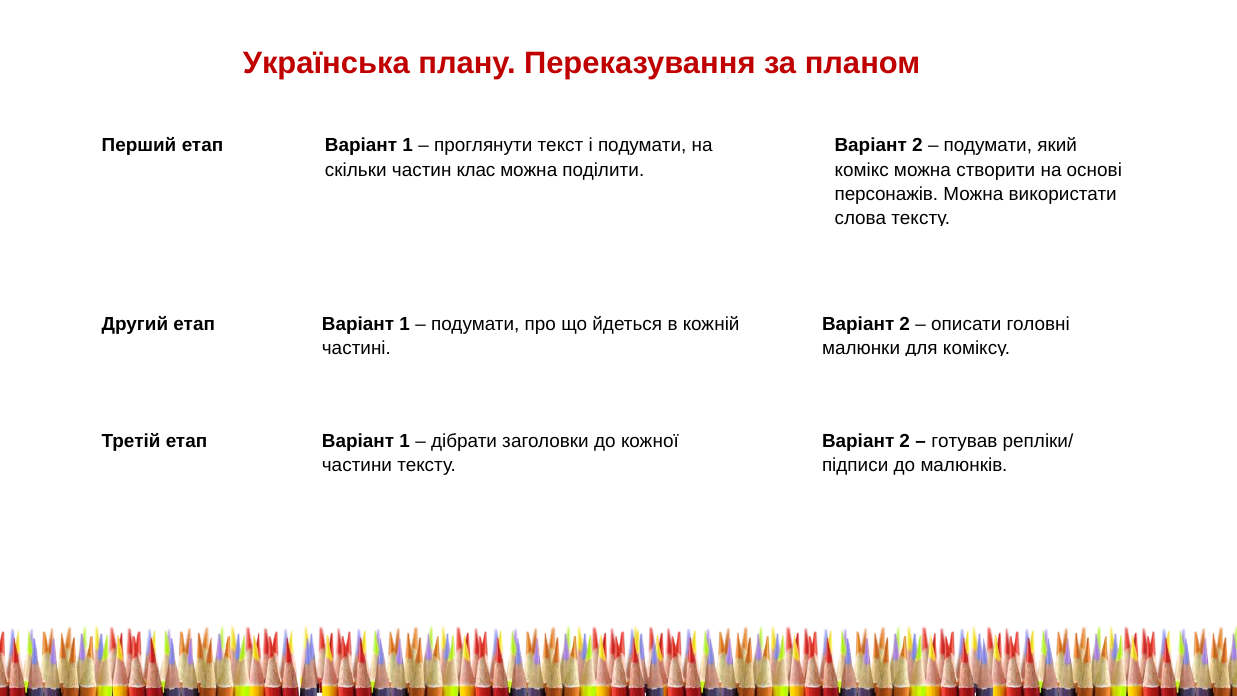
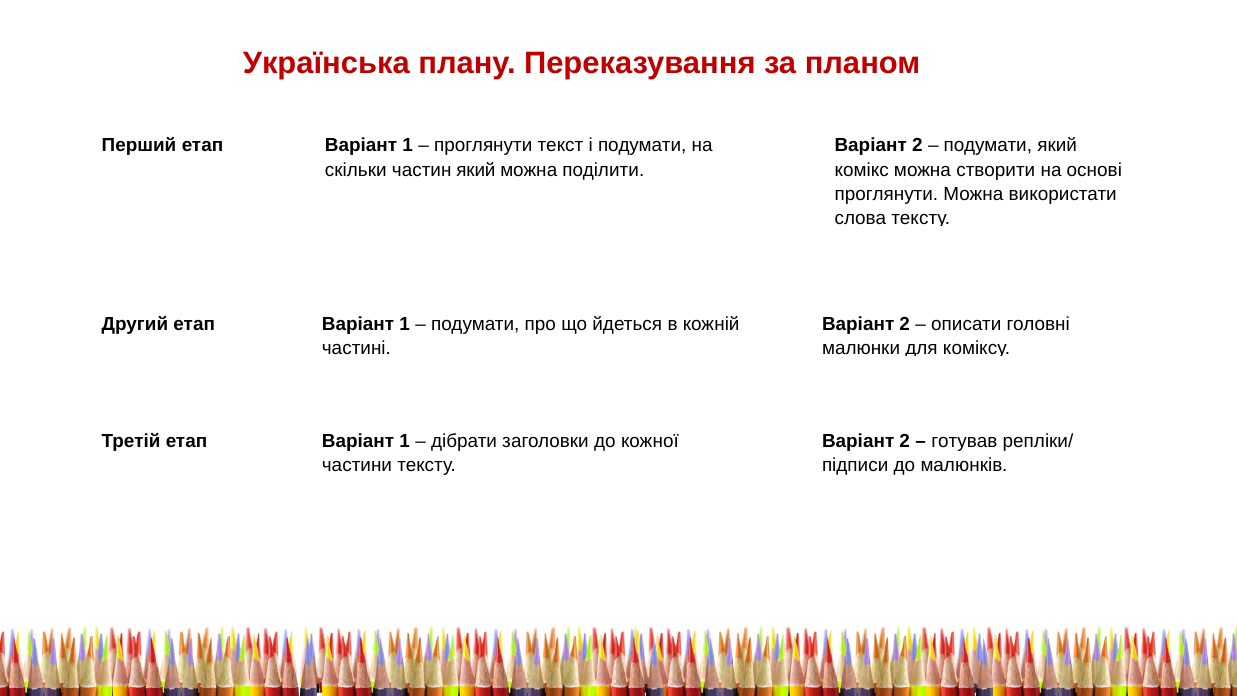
частин клас: клас -> який (476, 170)
персонажів: персонажів -> проглянути (886, 194)
